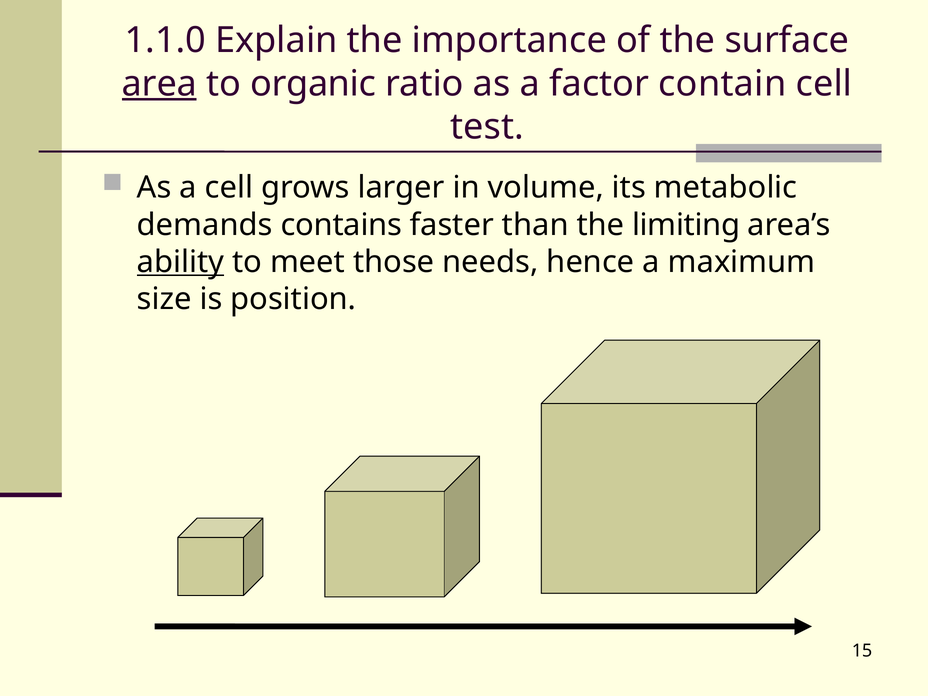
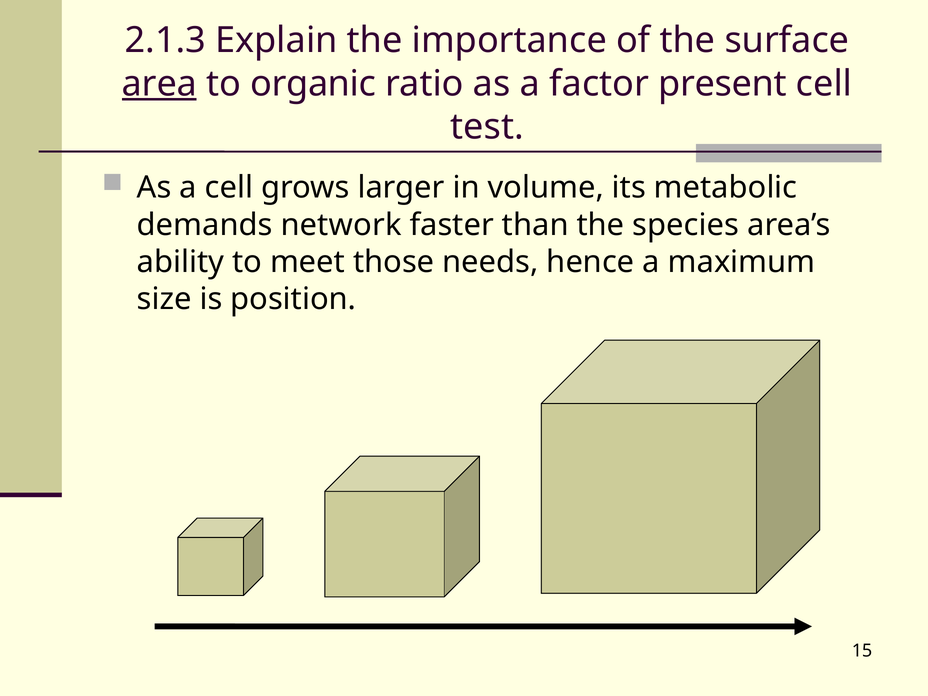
1.1.0: 1.1.0 -> 2.1.3 (165, 40)
contain: contain -> present (723, 84)
contains: contains -> network (341, 225)
limiting: limiting -> species (686, 225)
ability underline: present -> none (181, 262)
